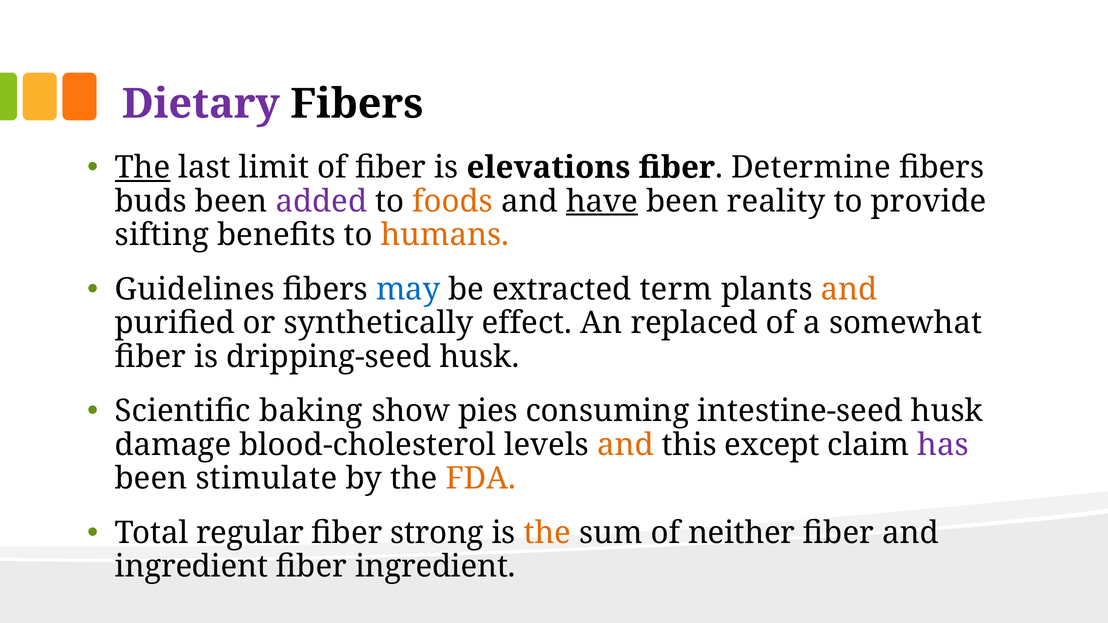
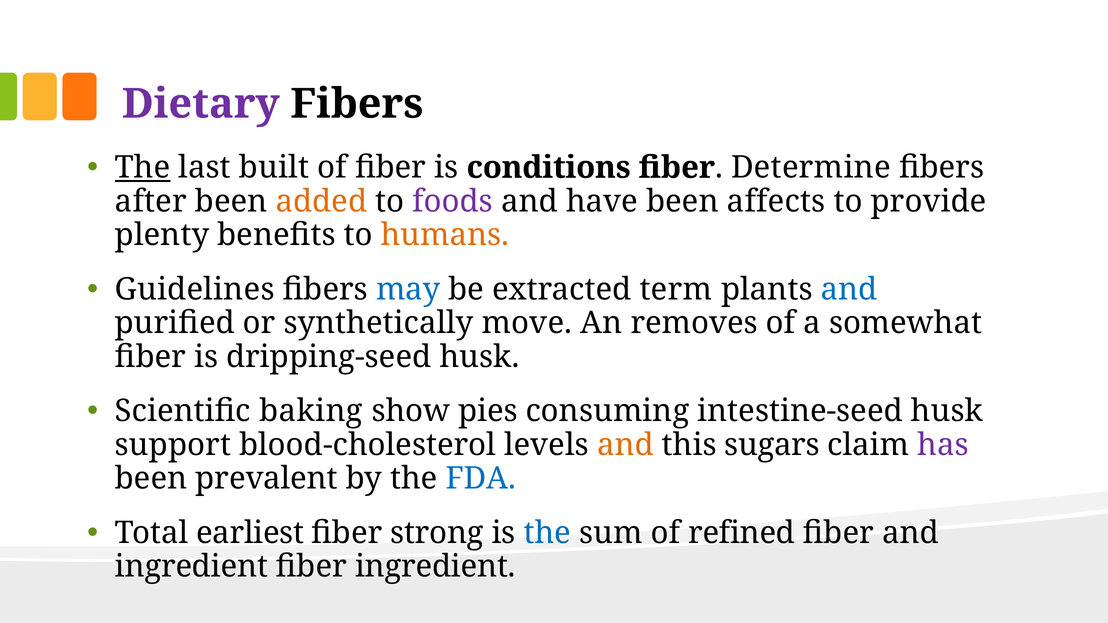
limit: limit -> built (274, 168)
elevations: elevations -> conditions (549, 168)
buds: buds -> after (151, 201)
added colour: purple -> orange (321, 201)
foods colour: orange -> purple (453, 201)
have underline: present -> none (602, 201)
reality: reality -> affects (776, 201)
sifting: sifting -> plenty (162, 235)
and colour: orange -> blue (849, 290)
effect: effect -> move (527, 323)
replaced: replaced -> removes (694, 323)
damage: damage -> support (173, 445)
except: except -> sugars (772, 445)
stimulate: stimulate -> prevalent (267, 479)
FDA colour: orange -> blue (481, 479)
regular: regular -> earliest (250, 533)
the colour: orange -> blue (547, 533)
neither: neither -> refined (742, 533)
